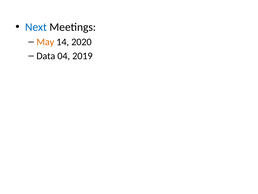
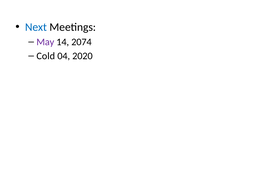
May colour: orange -> purple (45, 42)
2020: 2020 -> 2074 (81, 42)
Data: Data -> Cold (46, 56)
2019: 2019 -> 2020 (82, 56)
